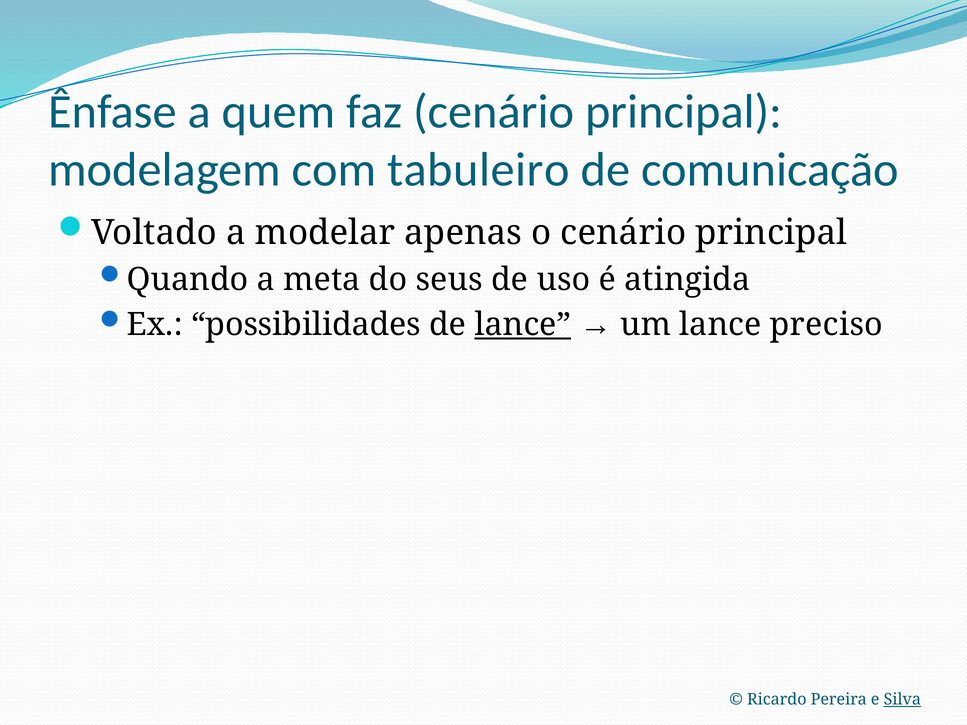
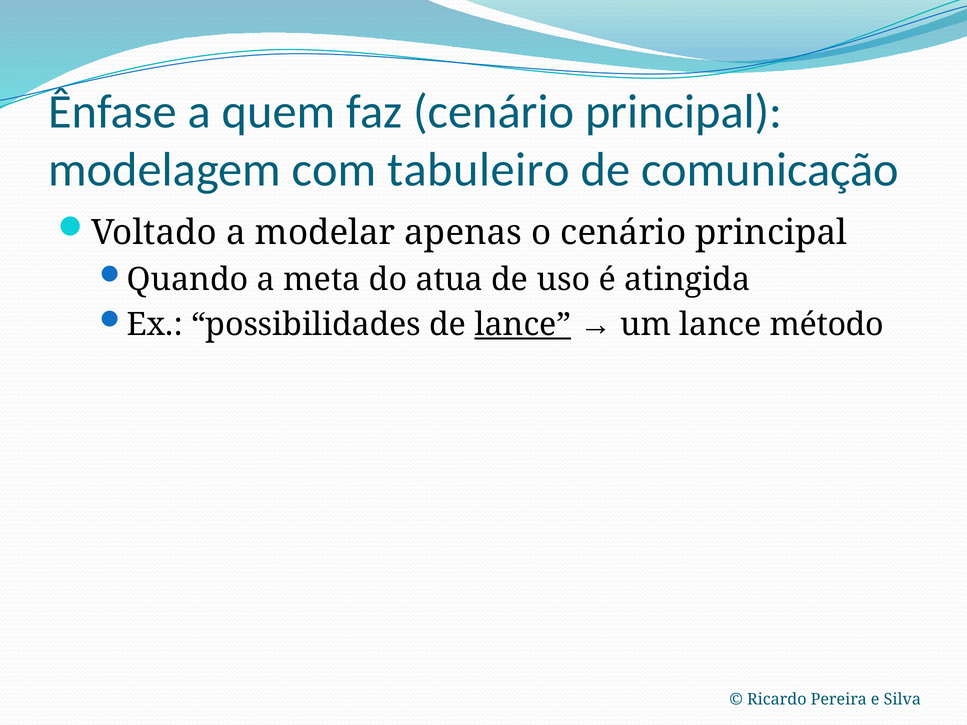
seus: seus -> atua (449, 279)
preciso: preciso -> método (827, 325)
Silva underline: present -> none (902, 700)
